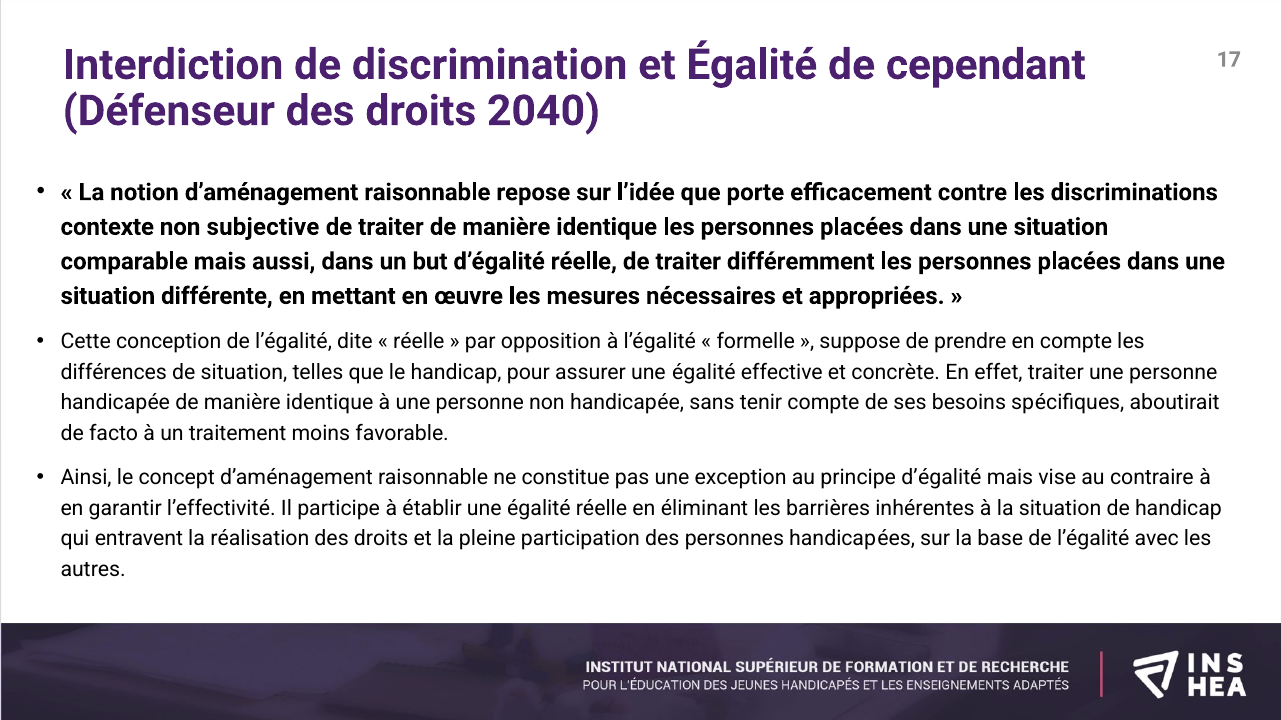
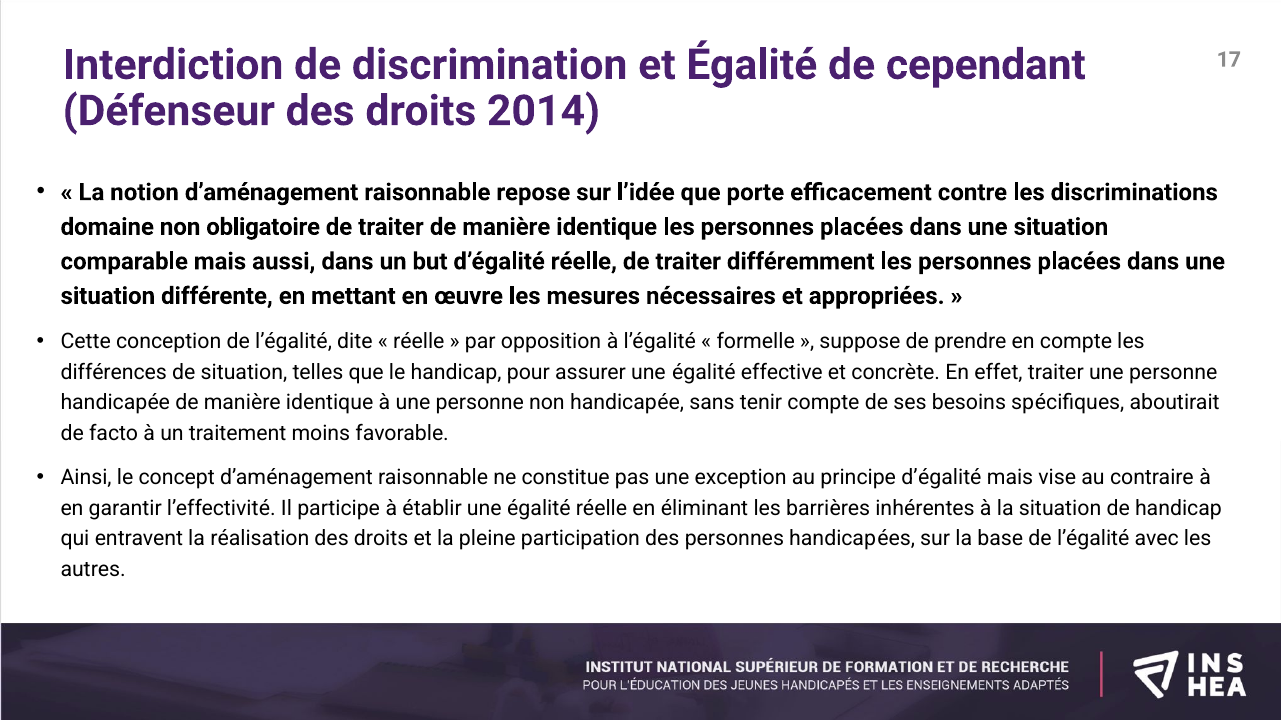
2040: 2040 -> 2014 (543, 111)
contexte: contexte -> domaine (107, 227)
subjective: subjective -> obligatoire (263, 227)
